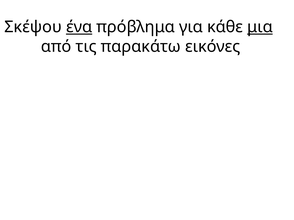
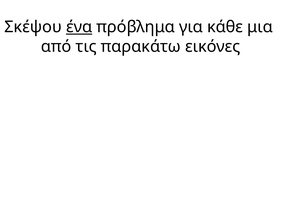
μια underline: present -> none (260, 27)
